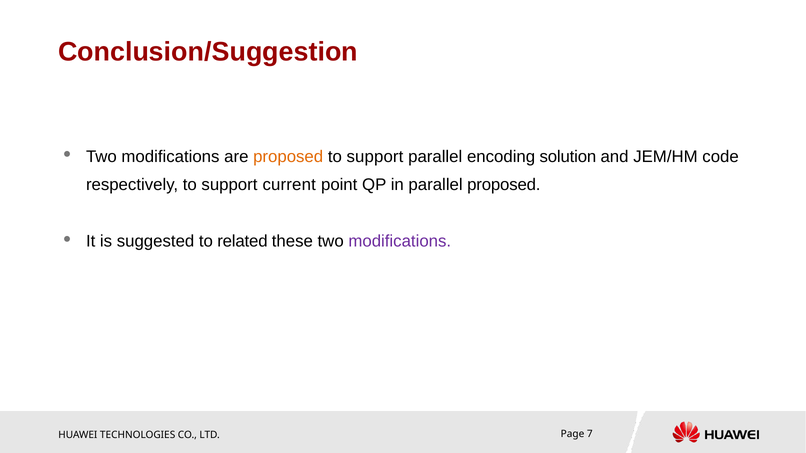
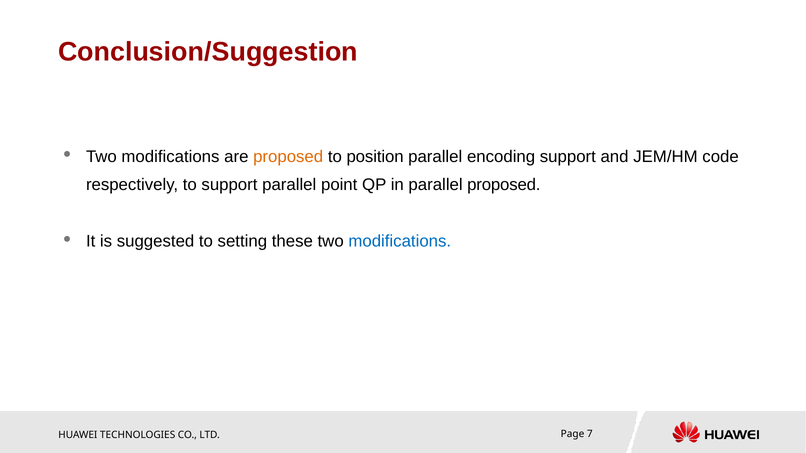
support: support -> position (375, 157)
encoding solution: solution -> support (568, 157)
support current: current -> parallel (289, 185)
related: related -> setting (242, 241)
modifications colour: purple -> blue (400, 241)
